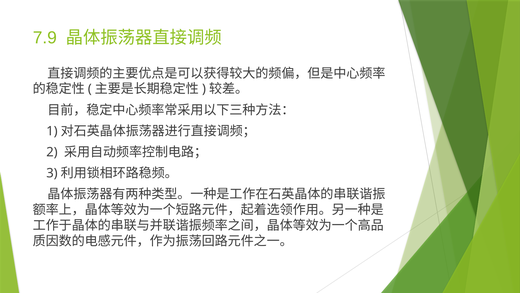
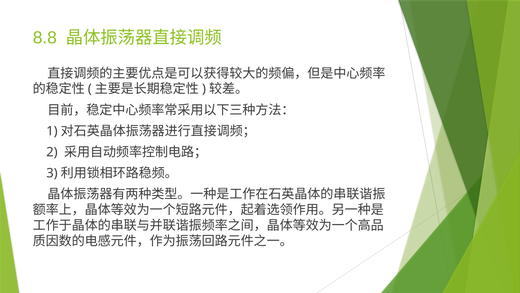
7.9: 7.9 -> 8.8 (45, 38)
